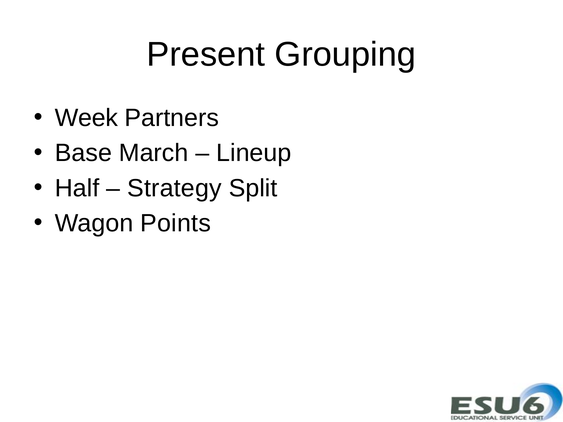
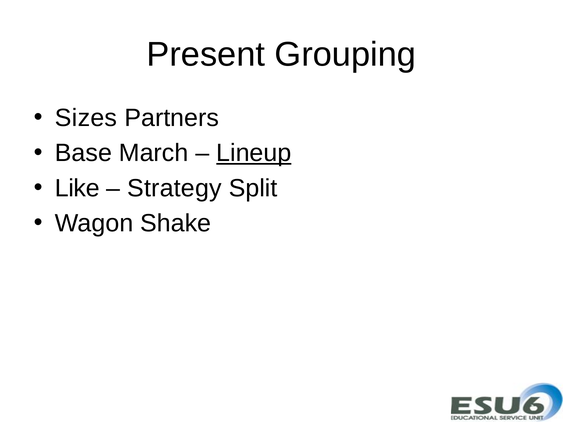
Week: Week -> Sizes (86, 118)
Lineup underline: none -> present (254, 153)
Half: Half -> Like (77, 188)
Points: Points -> Shake (176, 223)
